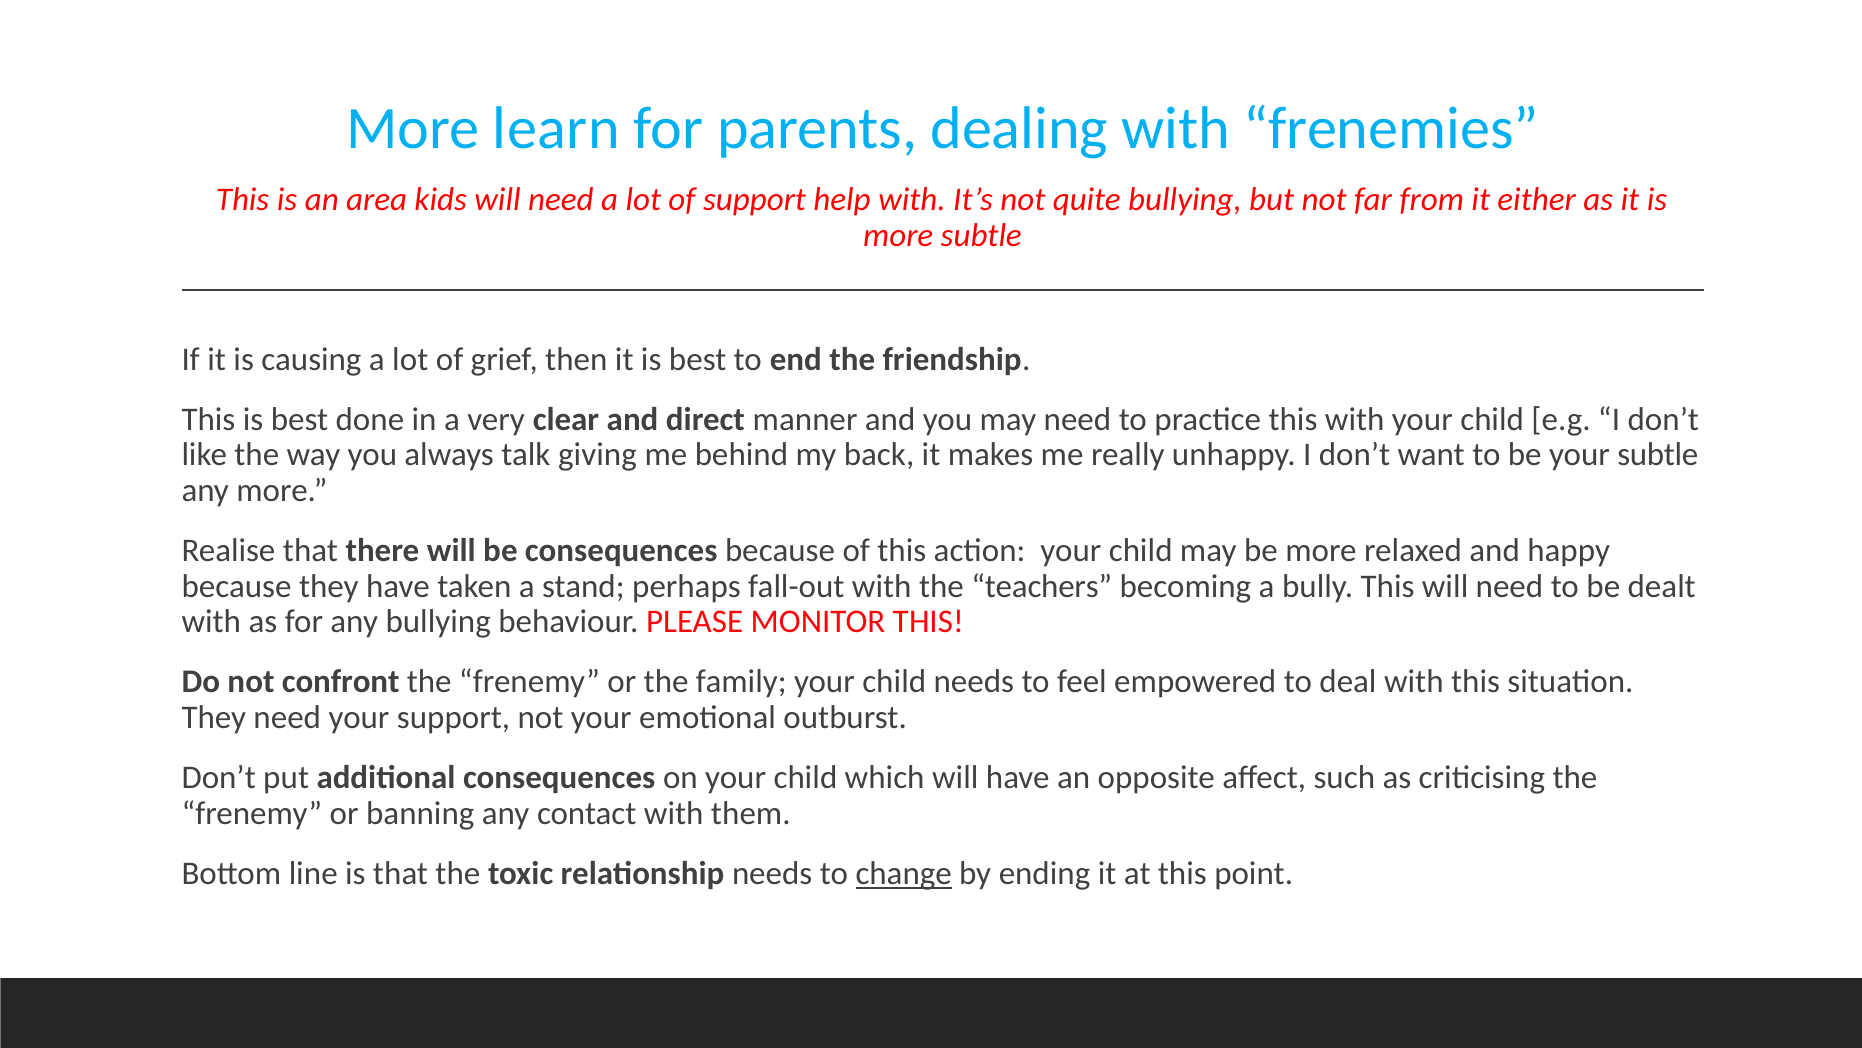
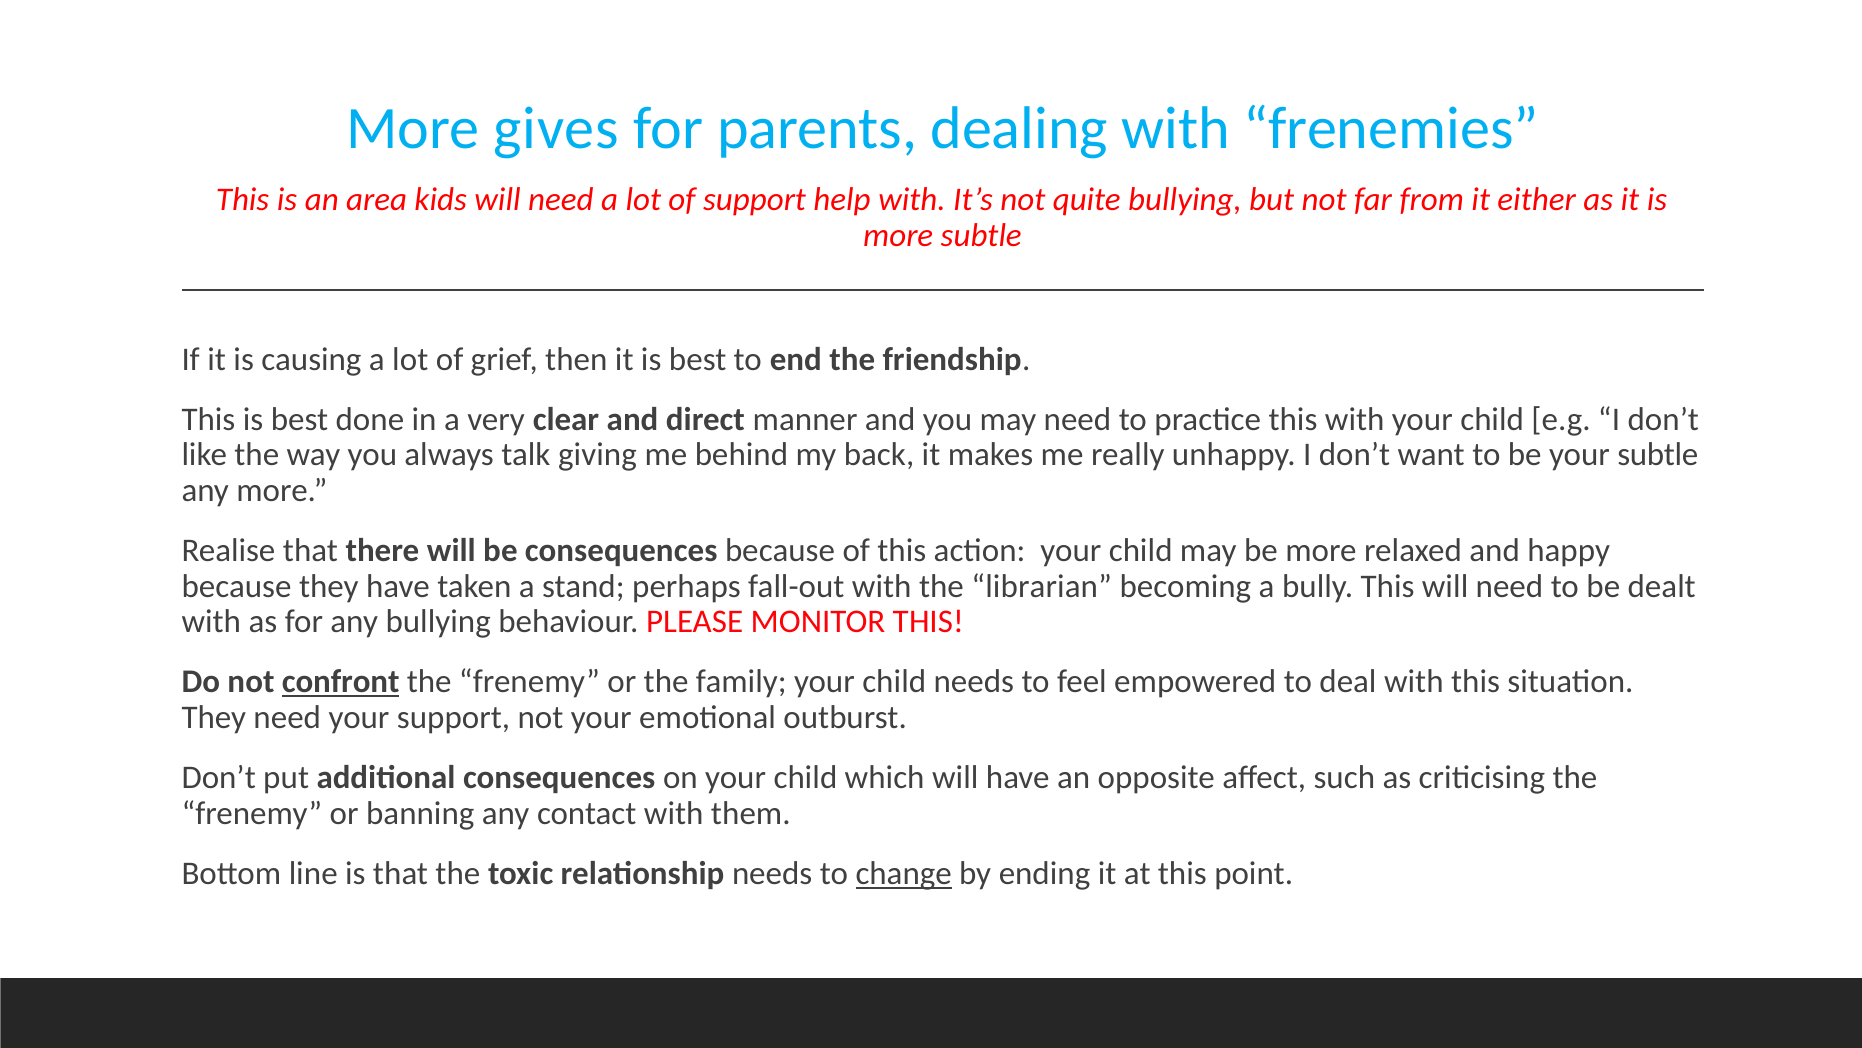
learn: learn -> gives (556, 128)
teachers: teachers -> librarian (1042, 586)
confront underline: none -> present (341, 682)
